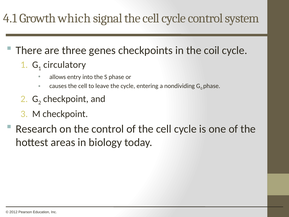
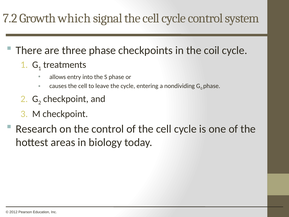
4.1: 4.1 -> 7.2 (10, 18)
three genes: genes -> phase (102, 50)
circulatory: circulatory -> treatments (65, 65)
